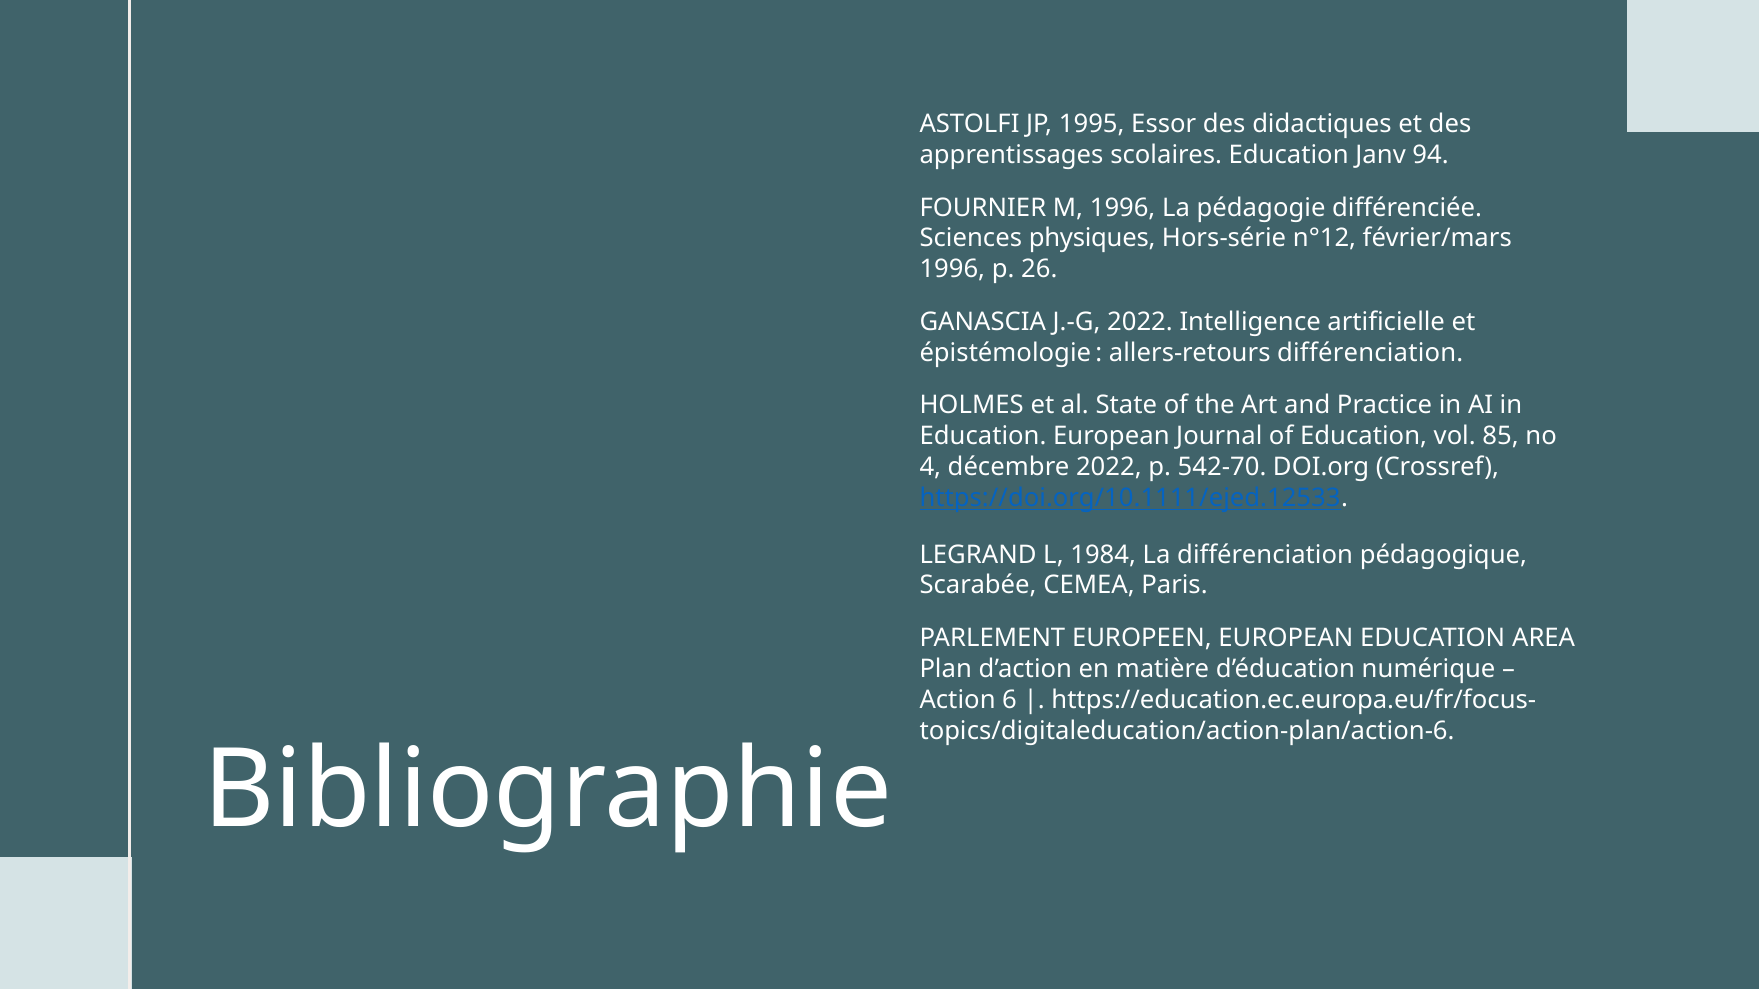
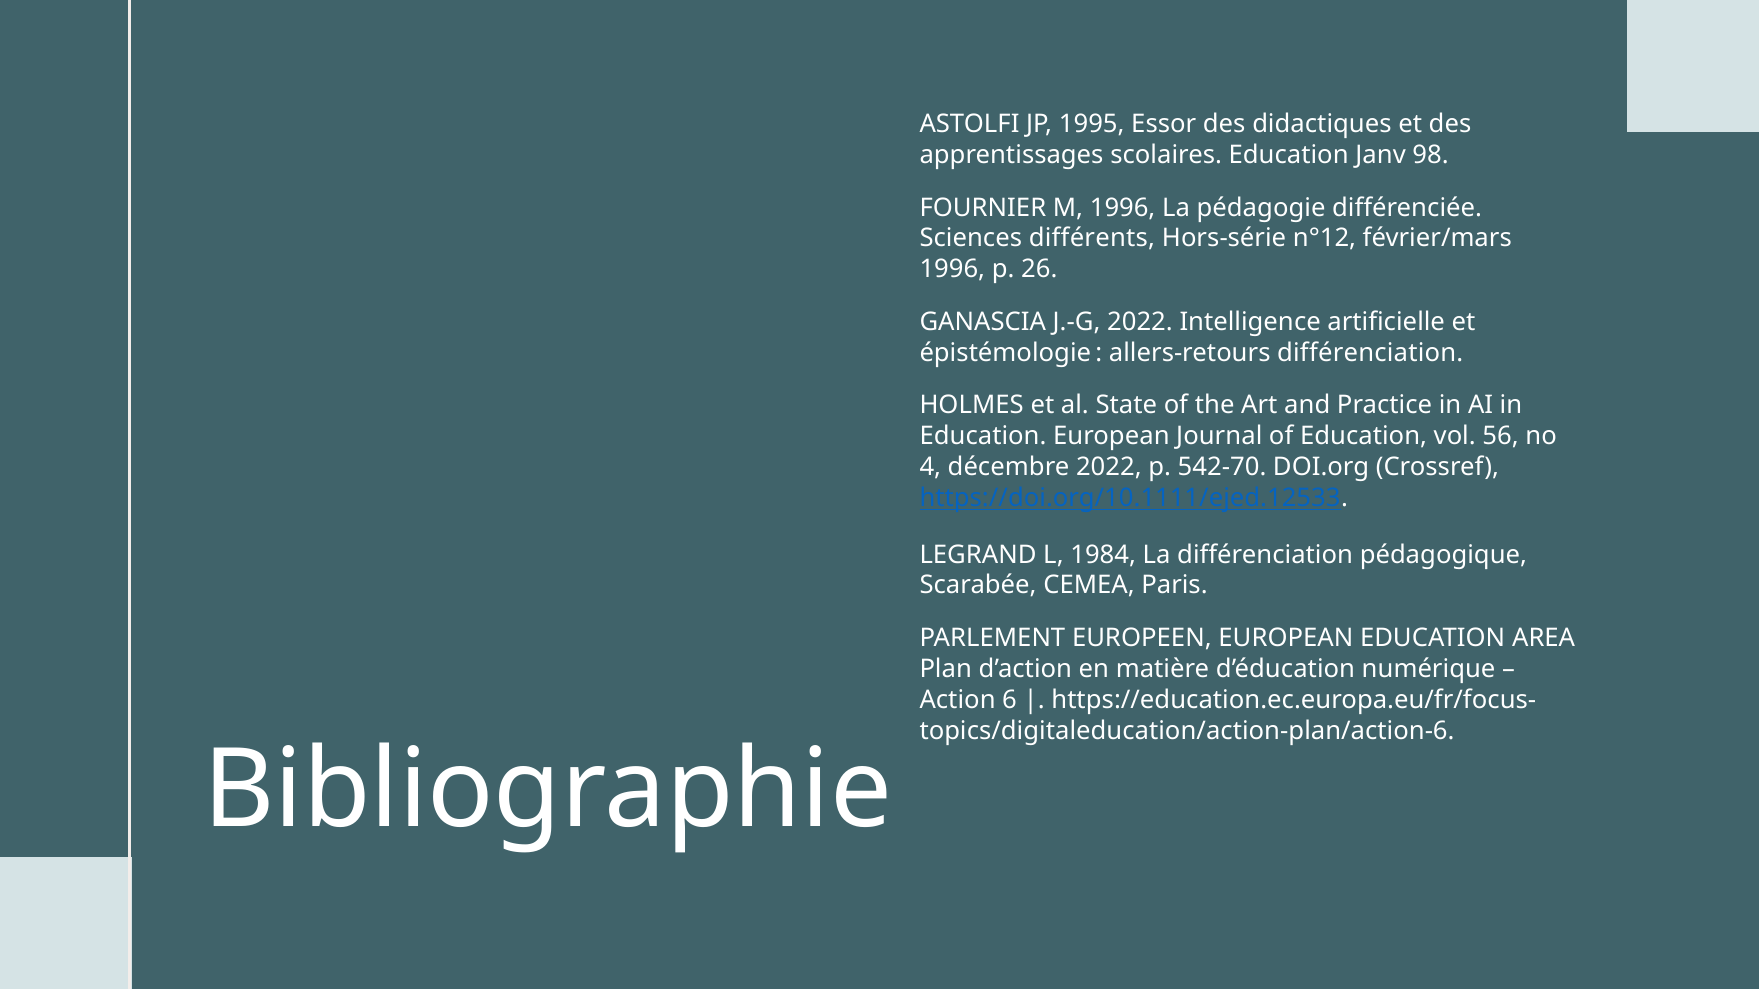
94: 94 -> 98 (1430, 155)
physiques: physiques -> différents (1092, 238)
85: 85 -> 56 (1501, 436)
